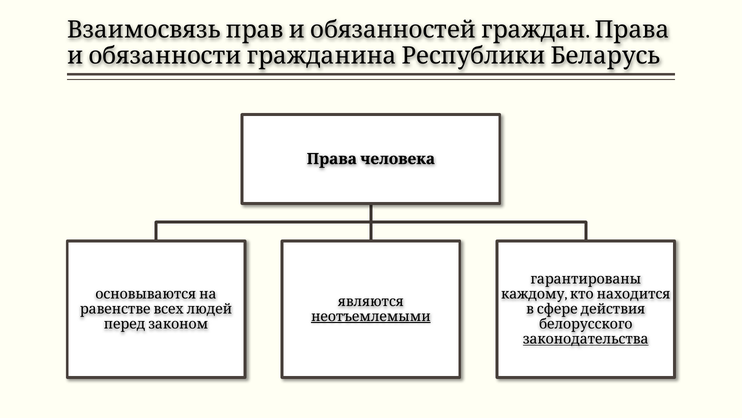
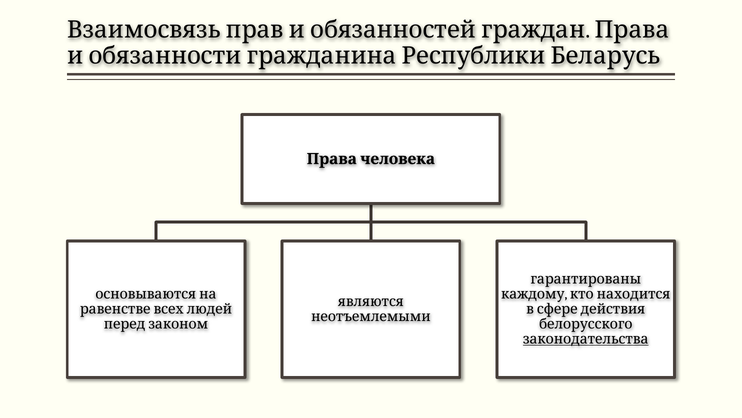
неотъемлемыми underline: present -> none (371, 316)
